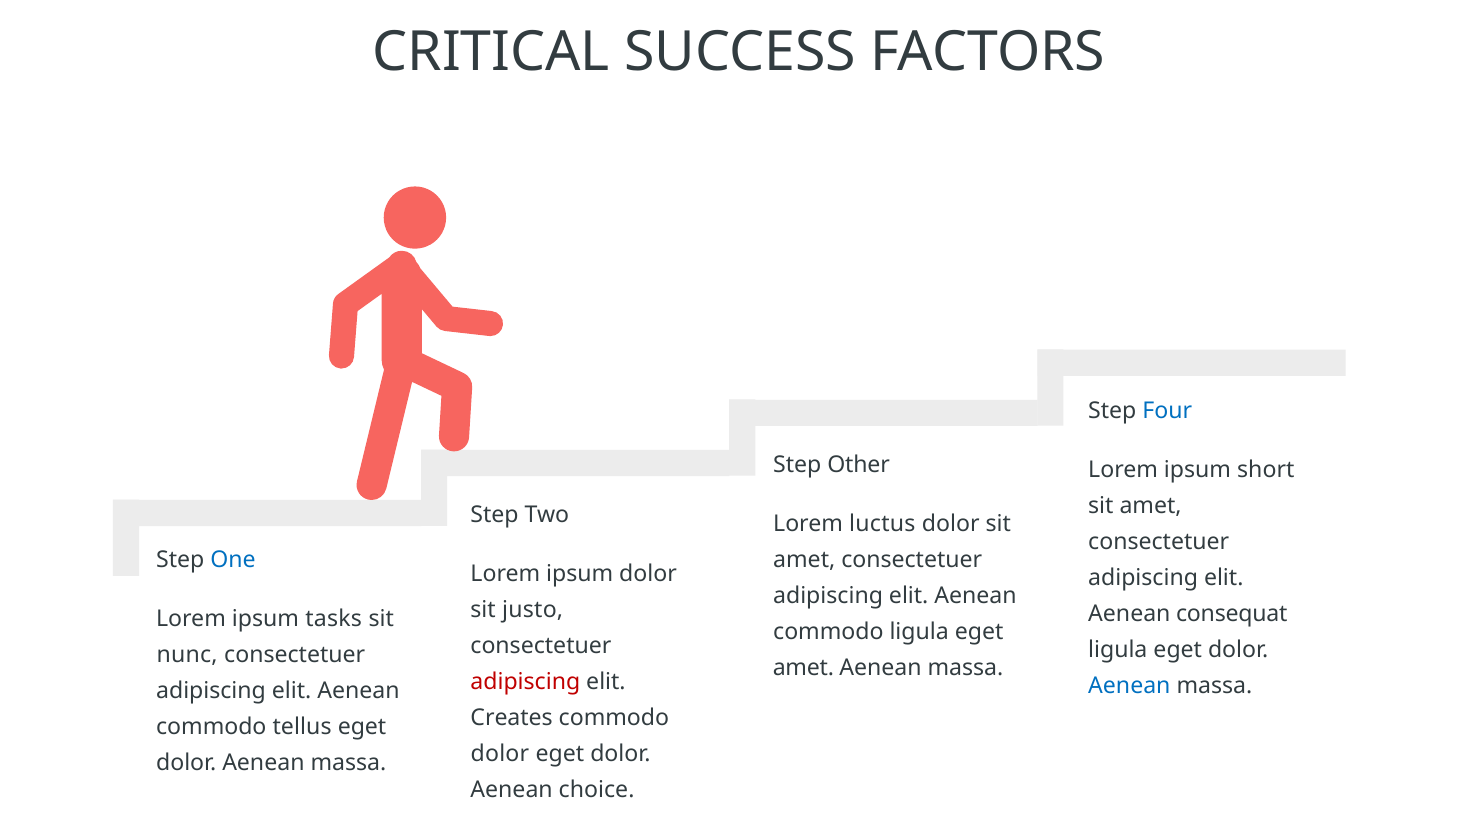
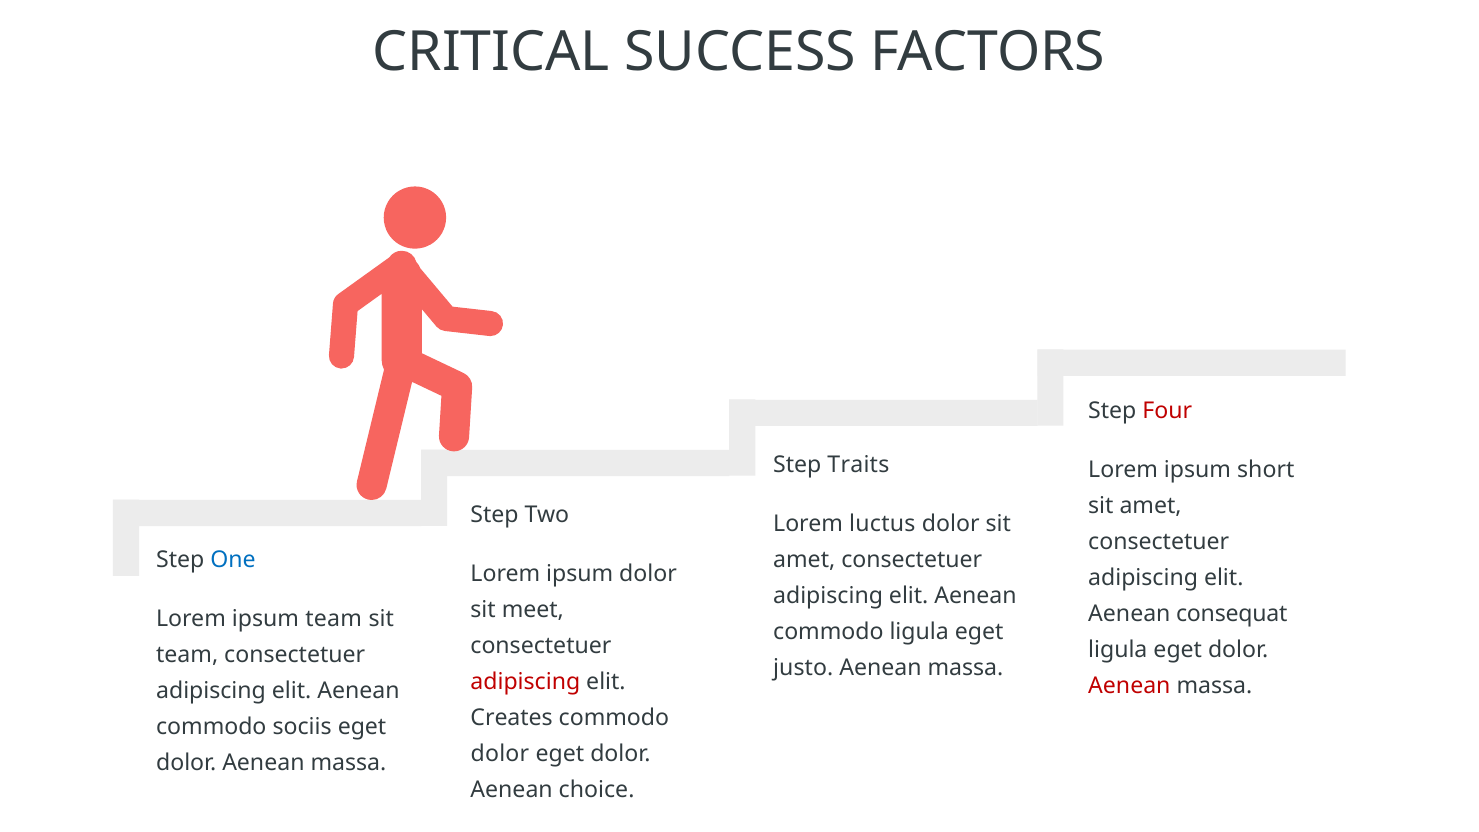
Four colour: blue -> red (1167, 411)
Other: Other -> Traits (858, 465)
justo: justo -> meet (533, 609)
ipsum tasks: tasks -> team (334, 619)
nunc: nunc -> team (187, 655)
amet: amet -> justo (803, 668)
Aenean colour: blue -> red (1129, 686)
tellus: tellus -> sociis (302, 727)
